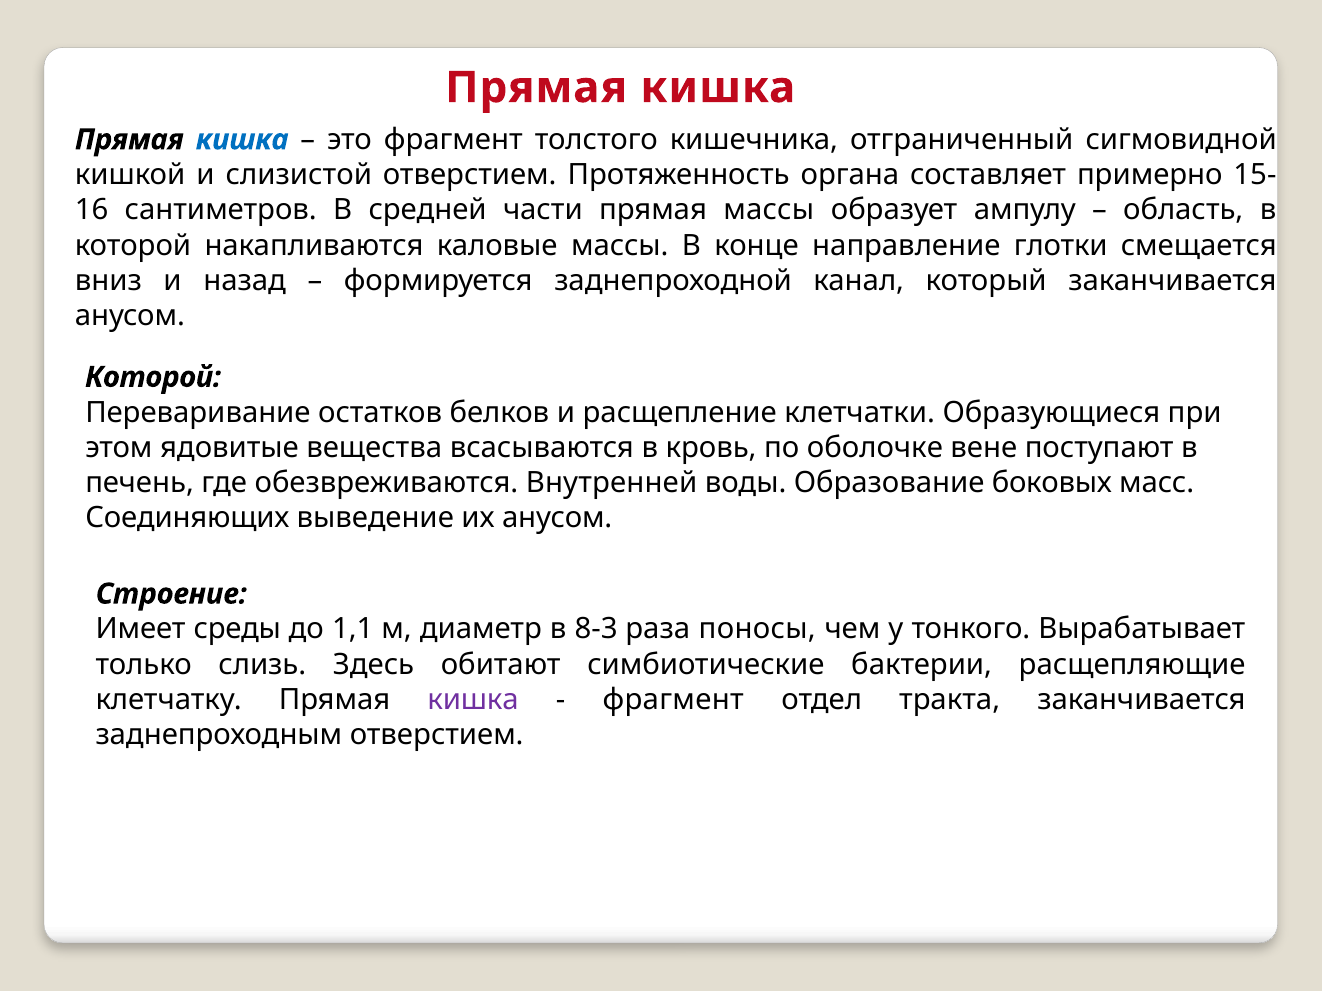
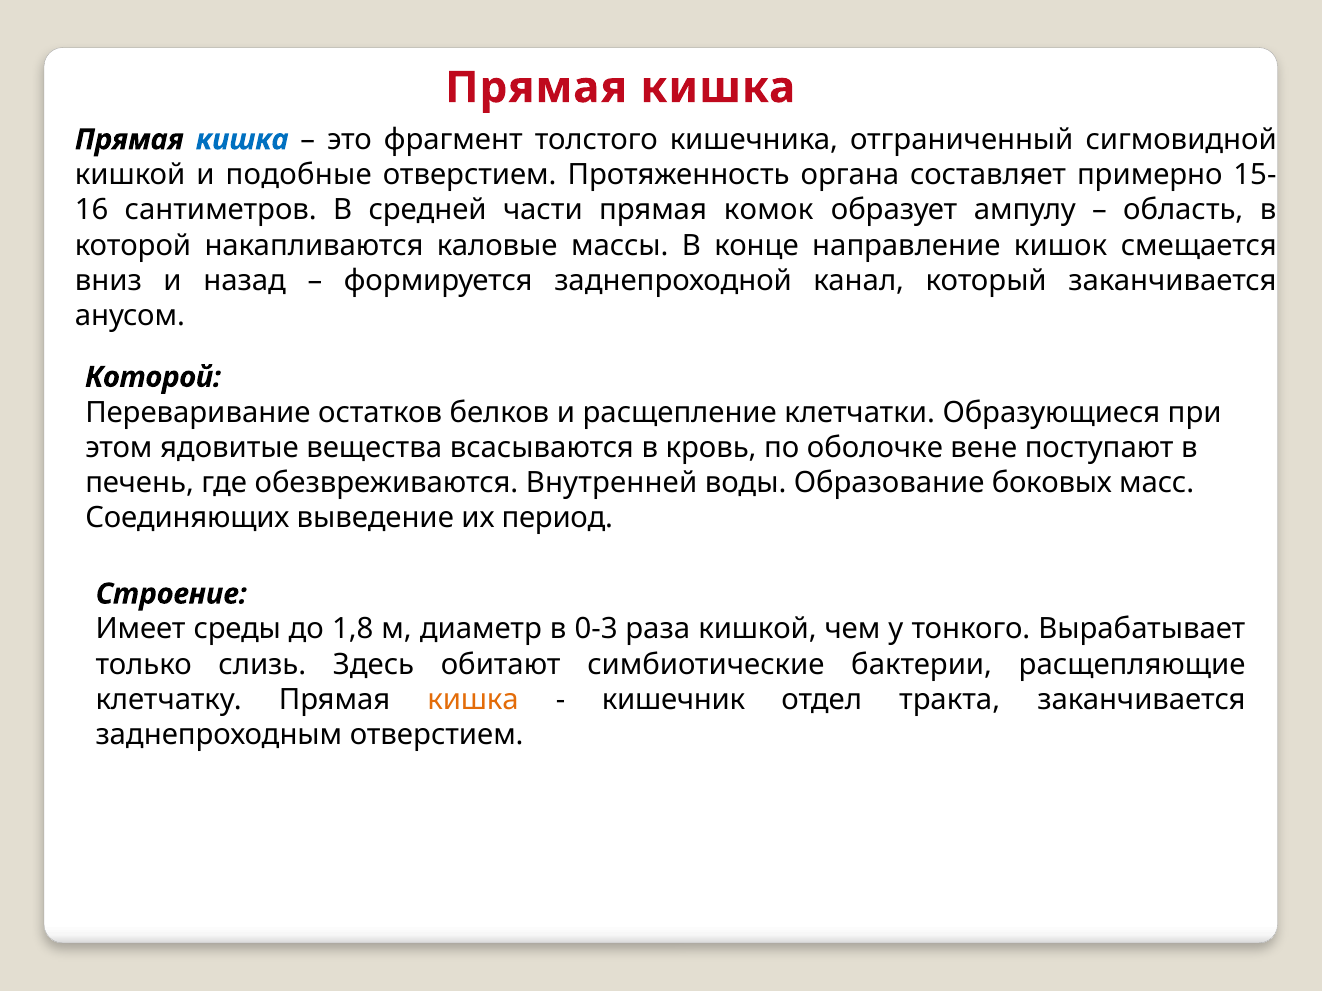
слизистой: слизистой -> подобные (299, 175)
прямая массы: массы -> комок (769, 210)
глотки: глотки -> кишок (1061, 245)
их анусом: анусом -> период (557, 518)
1,1: 1,1 -> 1,8 (353, 629)
8-3: 8-3 -> 0-3 (596, 629)
раза поносы: поносы -> кишкой (757, 629)
кишка colour: purple -> orange (473, 700)
фрагмент: фрагмент -> кишечник (673, 700)
